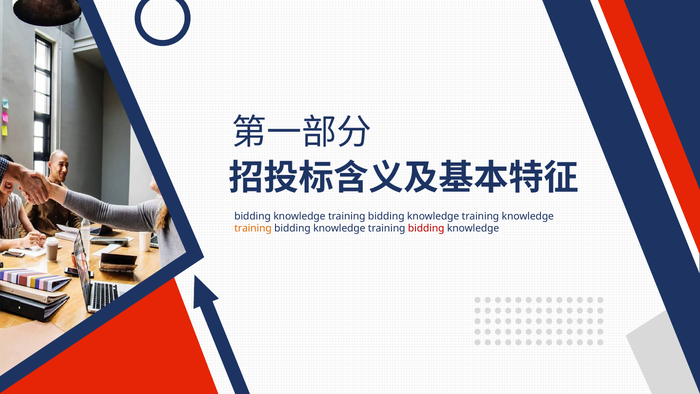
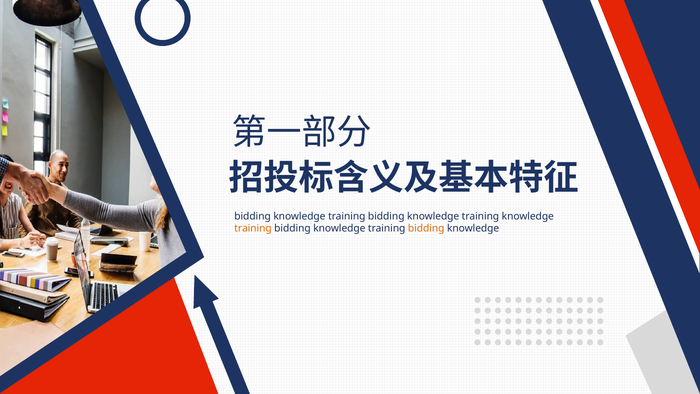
bidding colour: red -> orange (426, 228)
